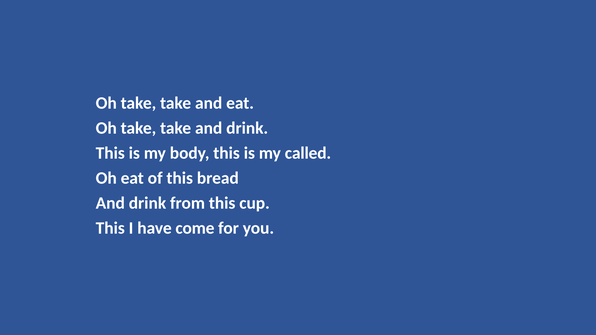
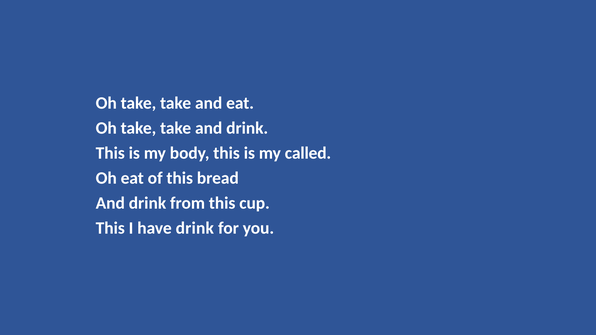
have come: come -> drink (195, 228)
